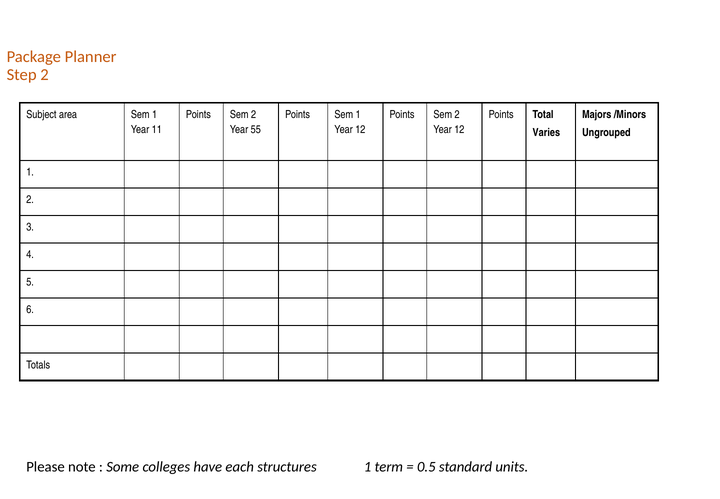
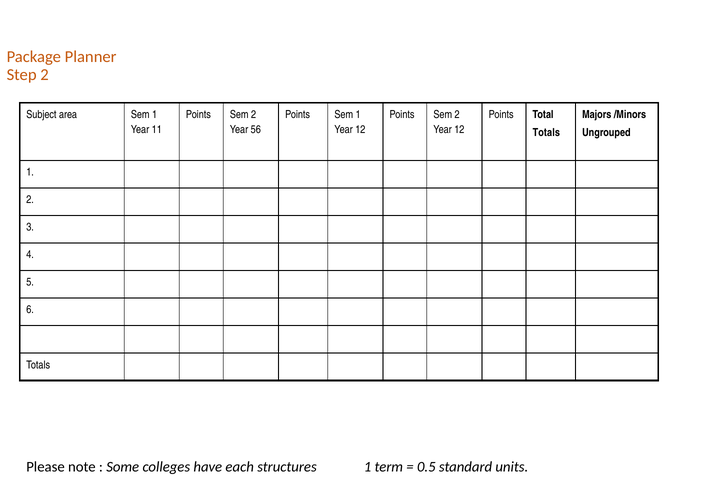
55: 55 -> 56 (256, 130)
Varies: Varies -> Totals (546, 133)
